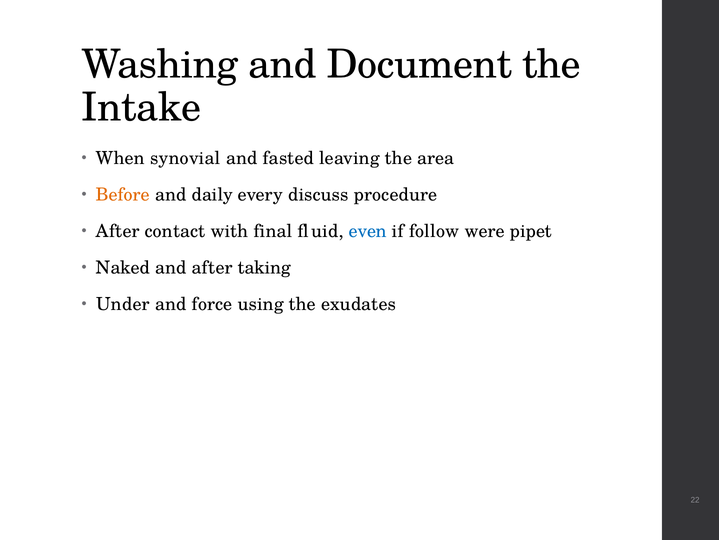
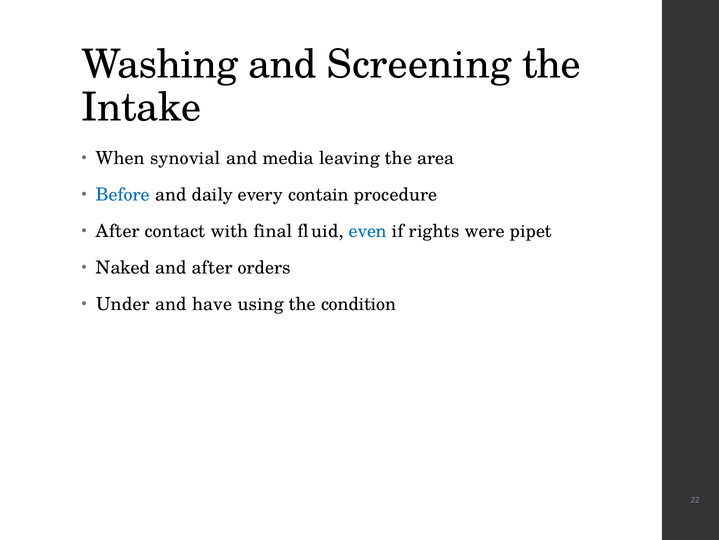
Document: Document -> Screening (419, 64)
fasted: fasted -> media (288, 158)
Before colour: orange -> blue (123, 194)
discuss: discuss -> contain (319, 194)
follow: follow -> rights (434, 231)
taking: taking -> orders (264, 267)
force: force -> have (212, 304)
exudates: exudates -> condition (359, 304)
